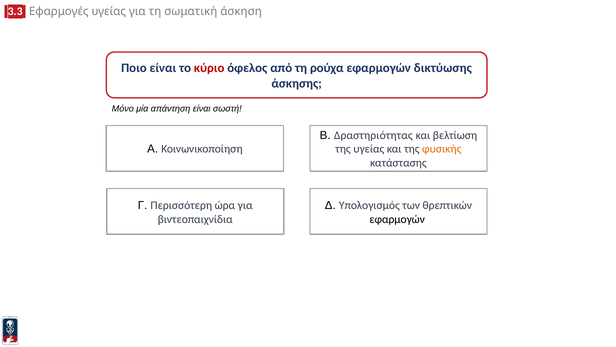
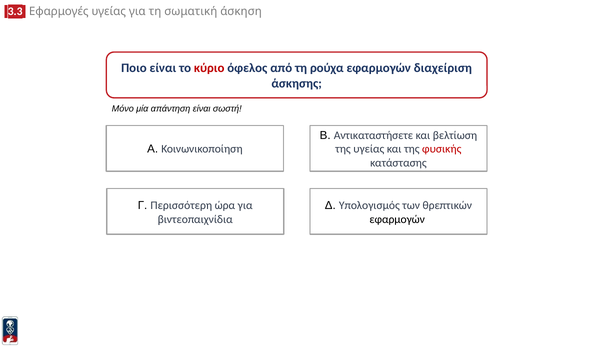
δικτύωσης: δικτύωσης -> διαχείριση (443, 68)
Δραστηριότητας: Δραστηριότητας -> Αντικαταστήσετε (373, 135)
φυσικής colour: orange -> red (442, 149)
